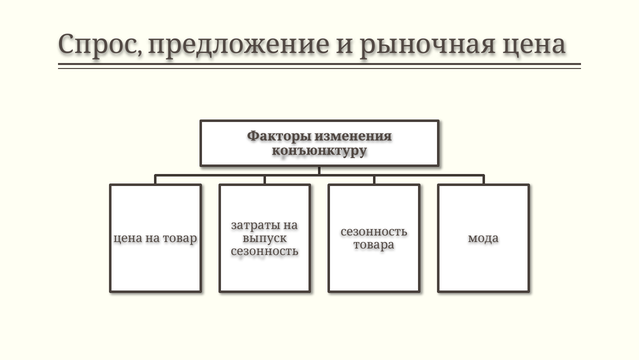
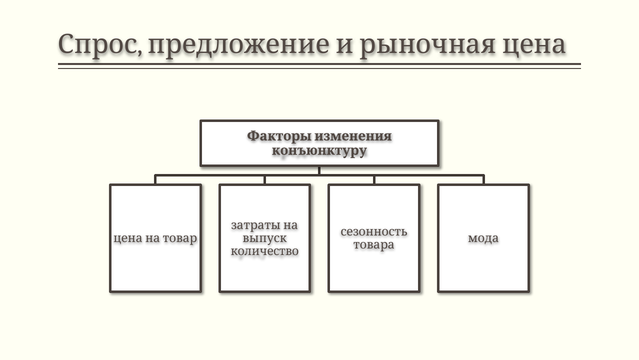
сезонность: сезонность -> количество (265, 251)
